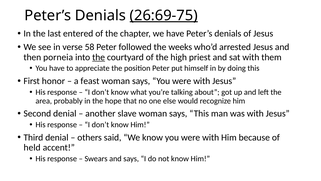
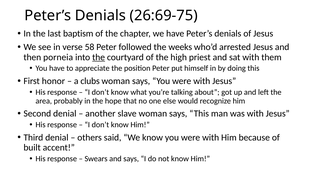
26:69-75 underline: present -> none (164, 15)
entered: entered -> baptism (78, 34)
feast: feast -> clubs (90, 81)
held: held -> built (32, 147)
